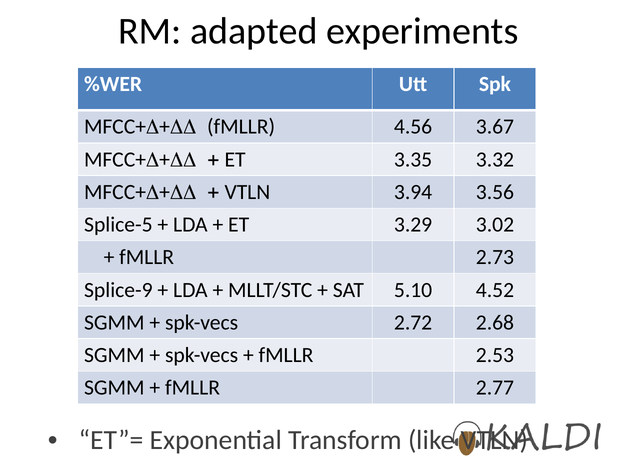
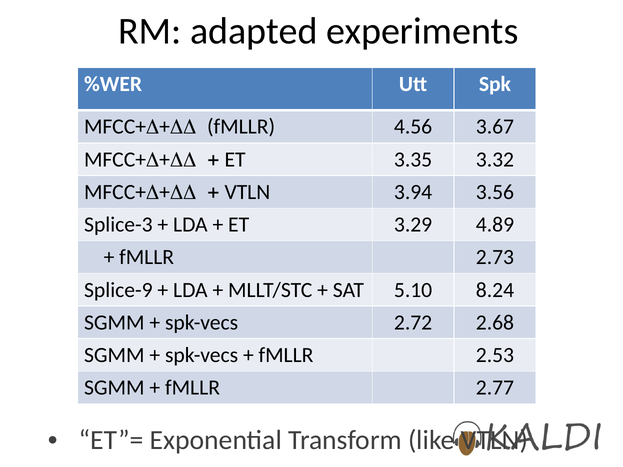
Splice-5: Splice-5 -> Splice-3 (118, 225)
3.02: 3.02 -> 4.89 (495, 225)
4.52: 4.52 -> 8.24 (495, 290)
